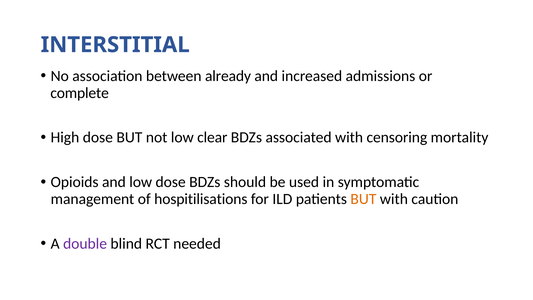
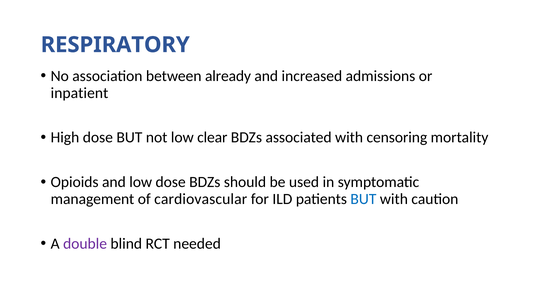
INTERSTITIAL: INTERSTITIAL -> RESPIRATORY (115, 45)
complete: complete -> inpatient (79, 93)
hospitilisations: hospitilisations -> cardiovascular (201, 199)
BUT colour: orange -> blue (363, 199)
